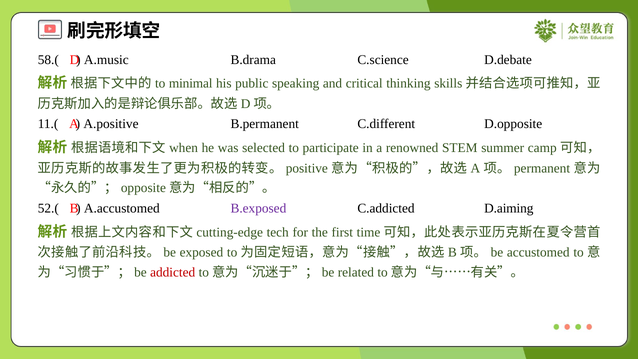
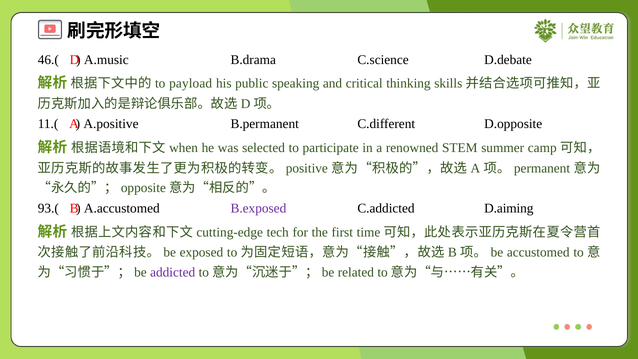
58.(: 58.( -> 46.( (48, 60)
minimal: minimal -> payload (191, 83)
52.(: 52.( -> 93.( (48, 208)
addicted colour: red -> purple (173, 272)
